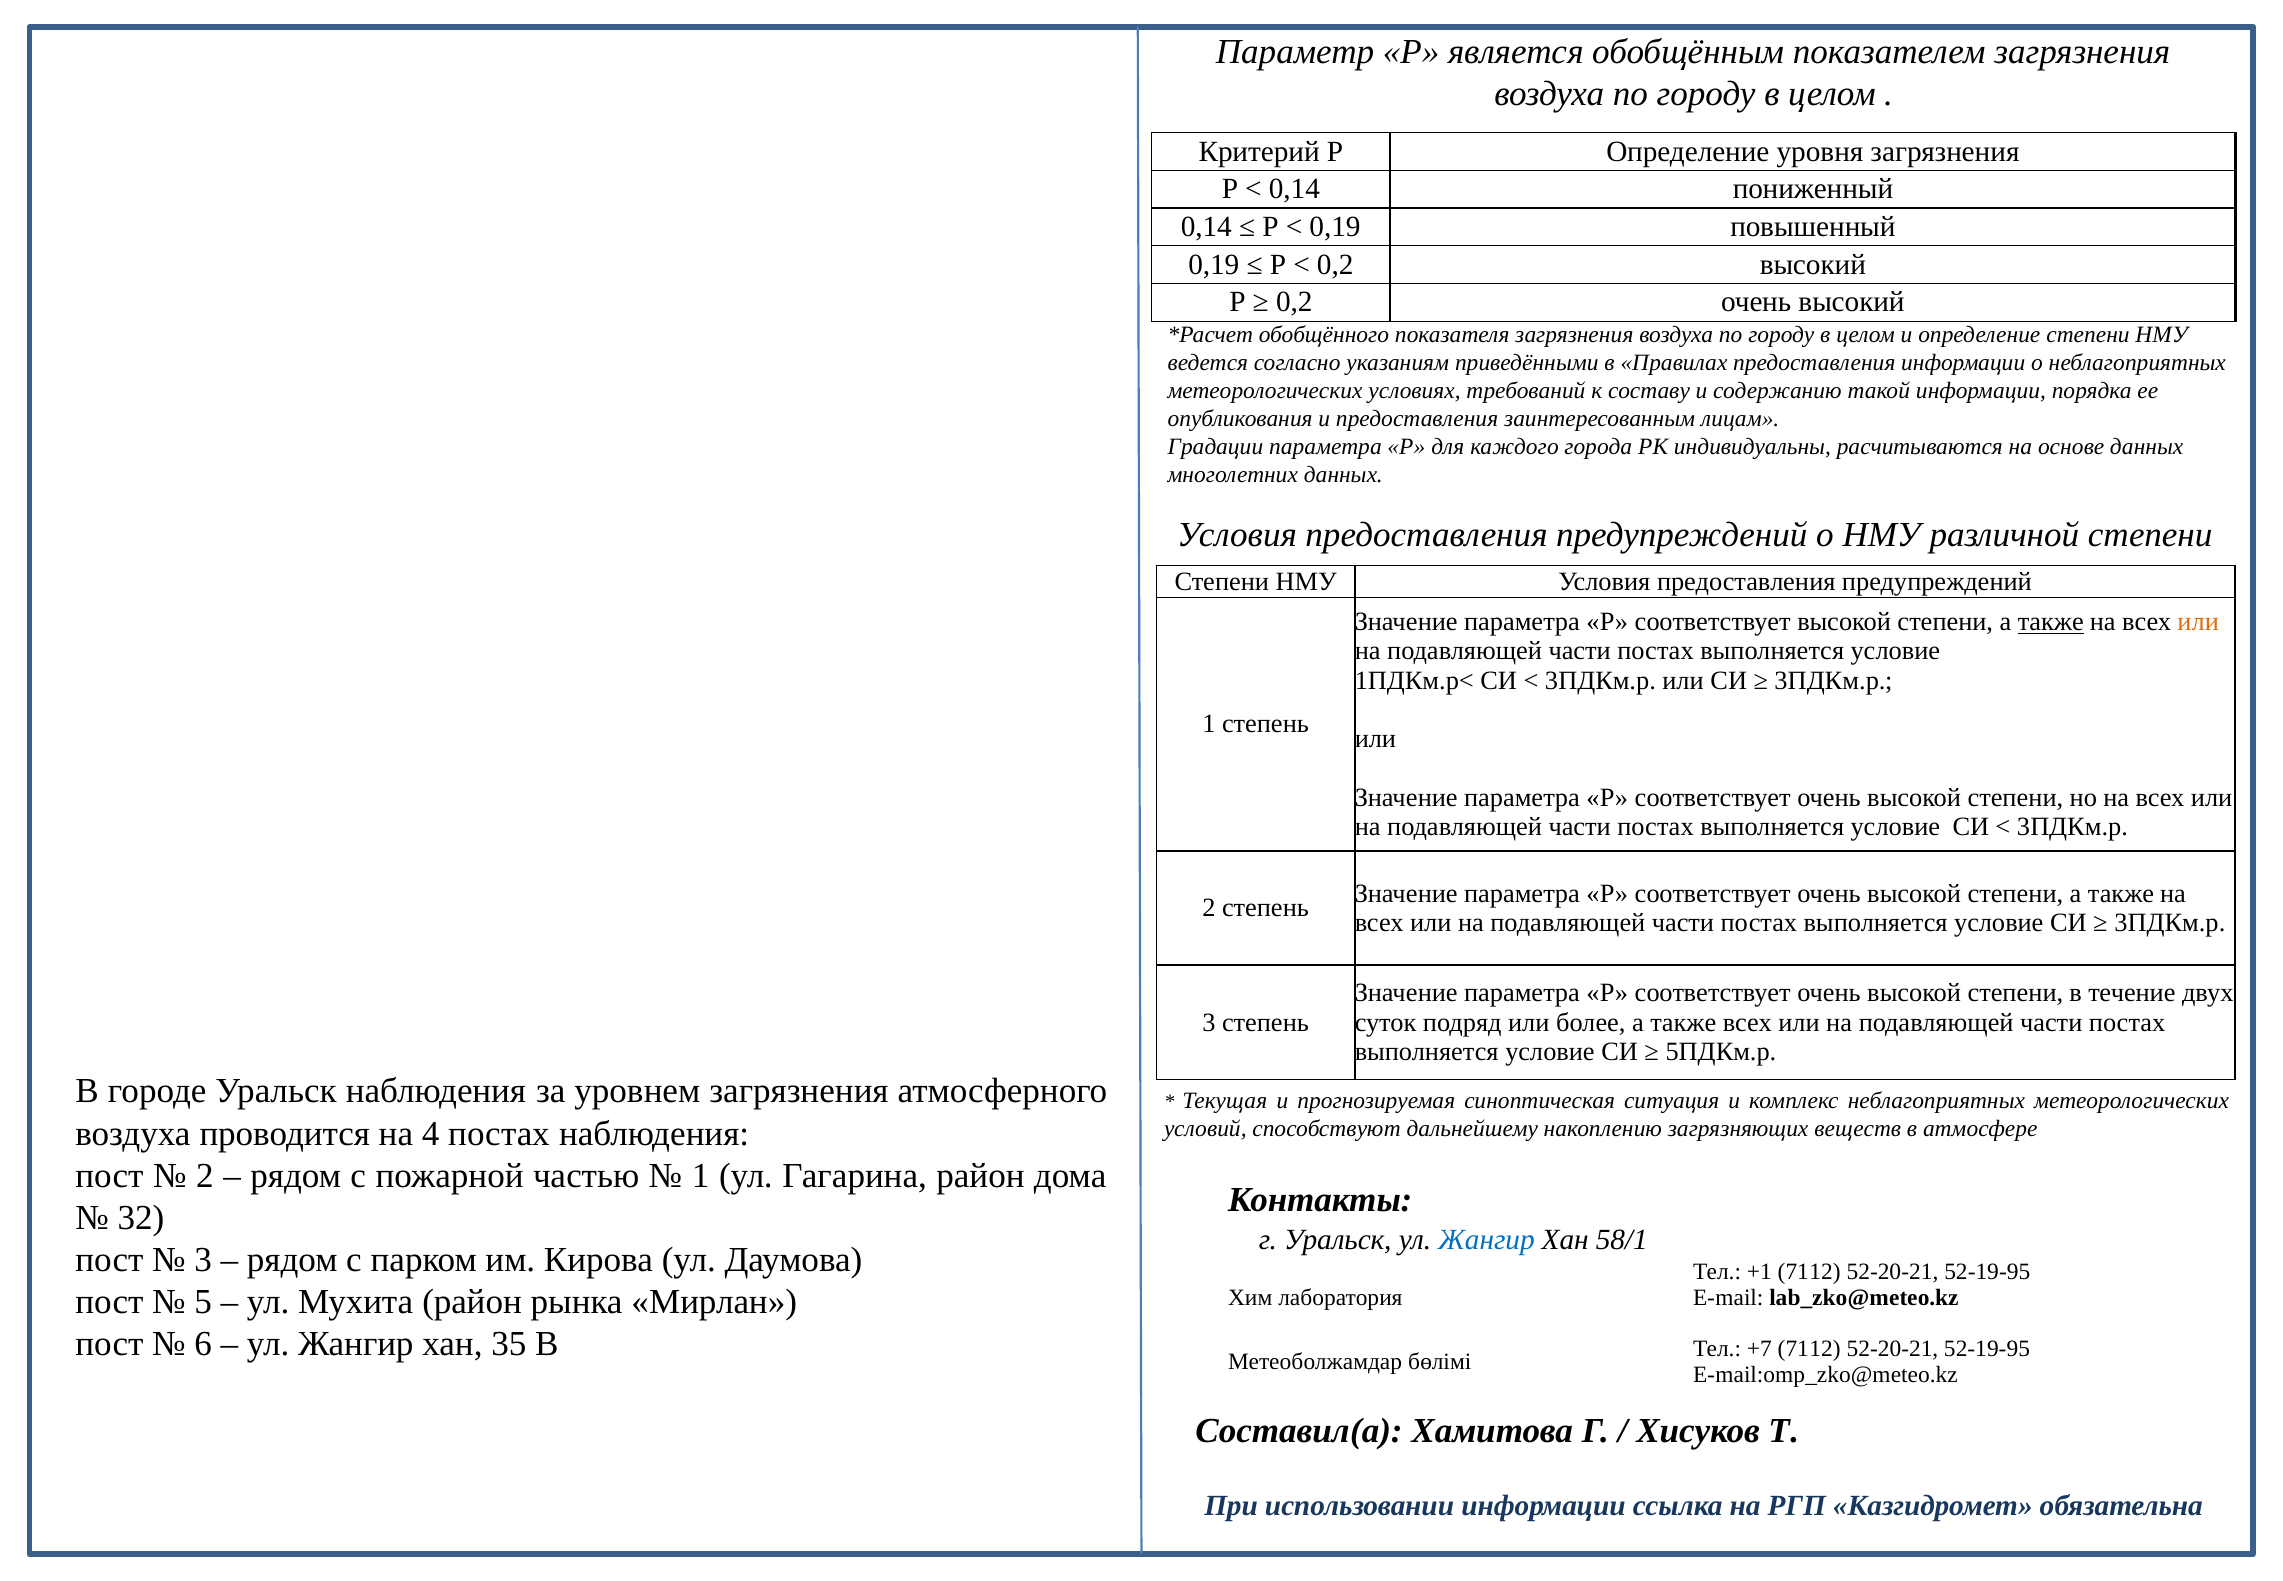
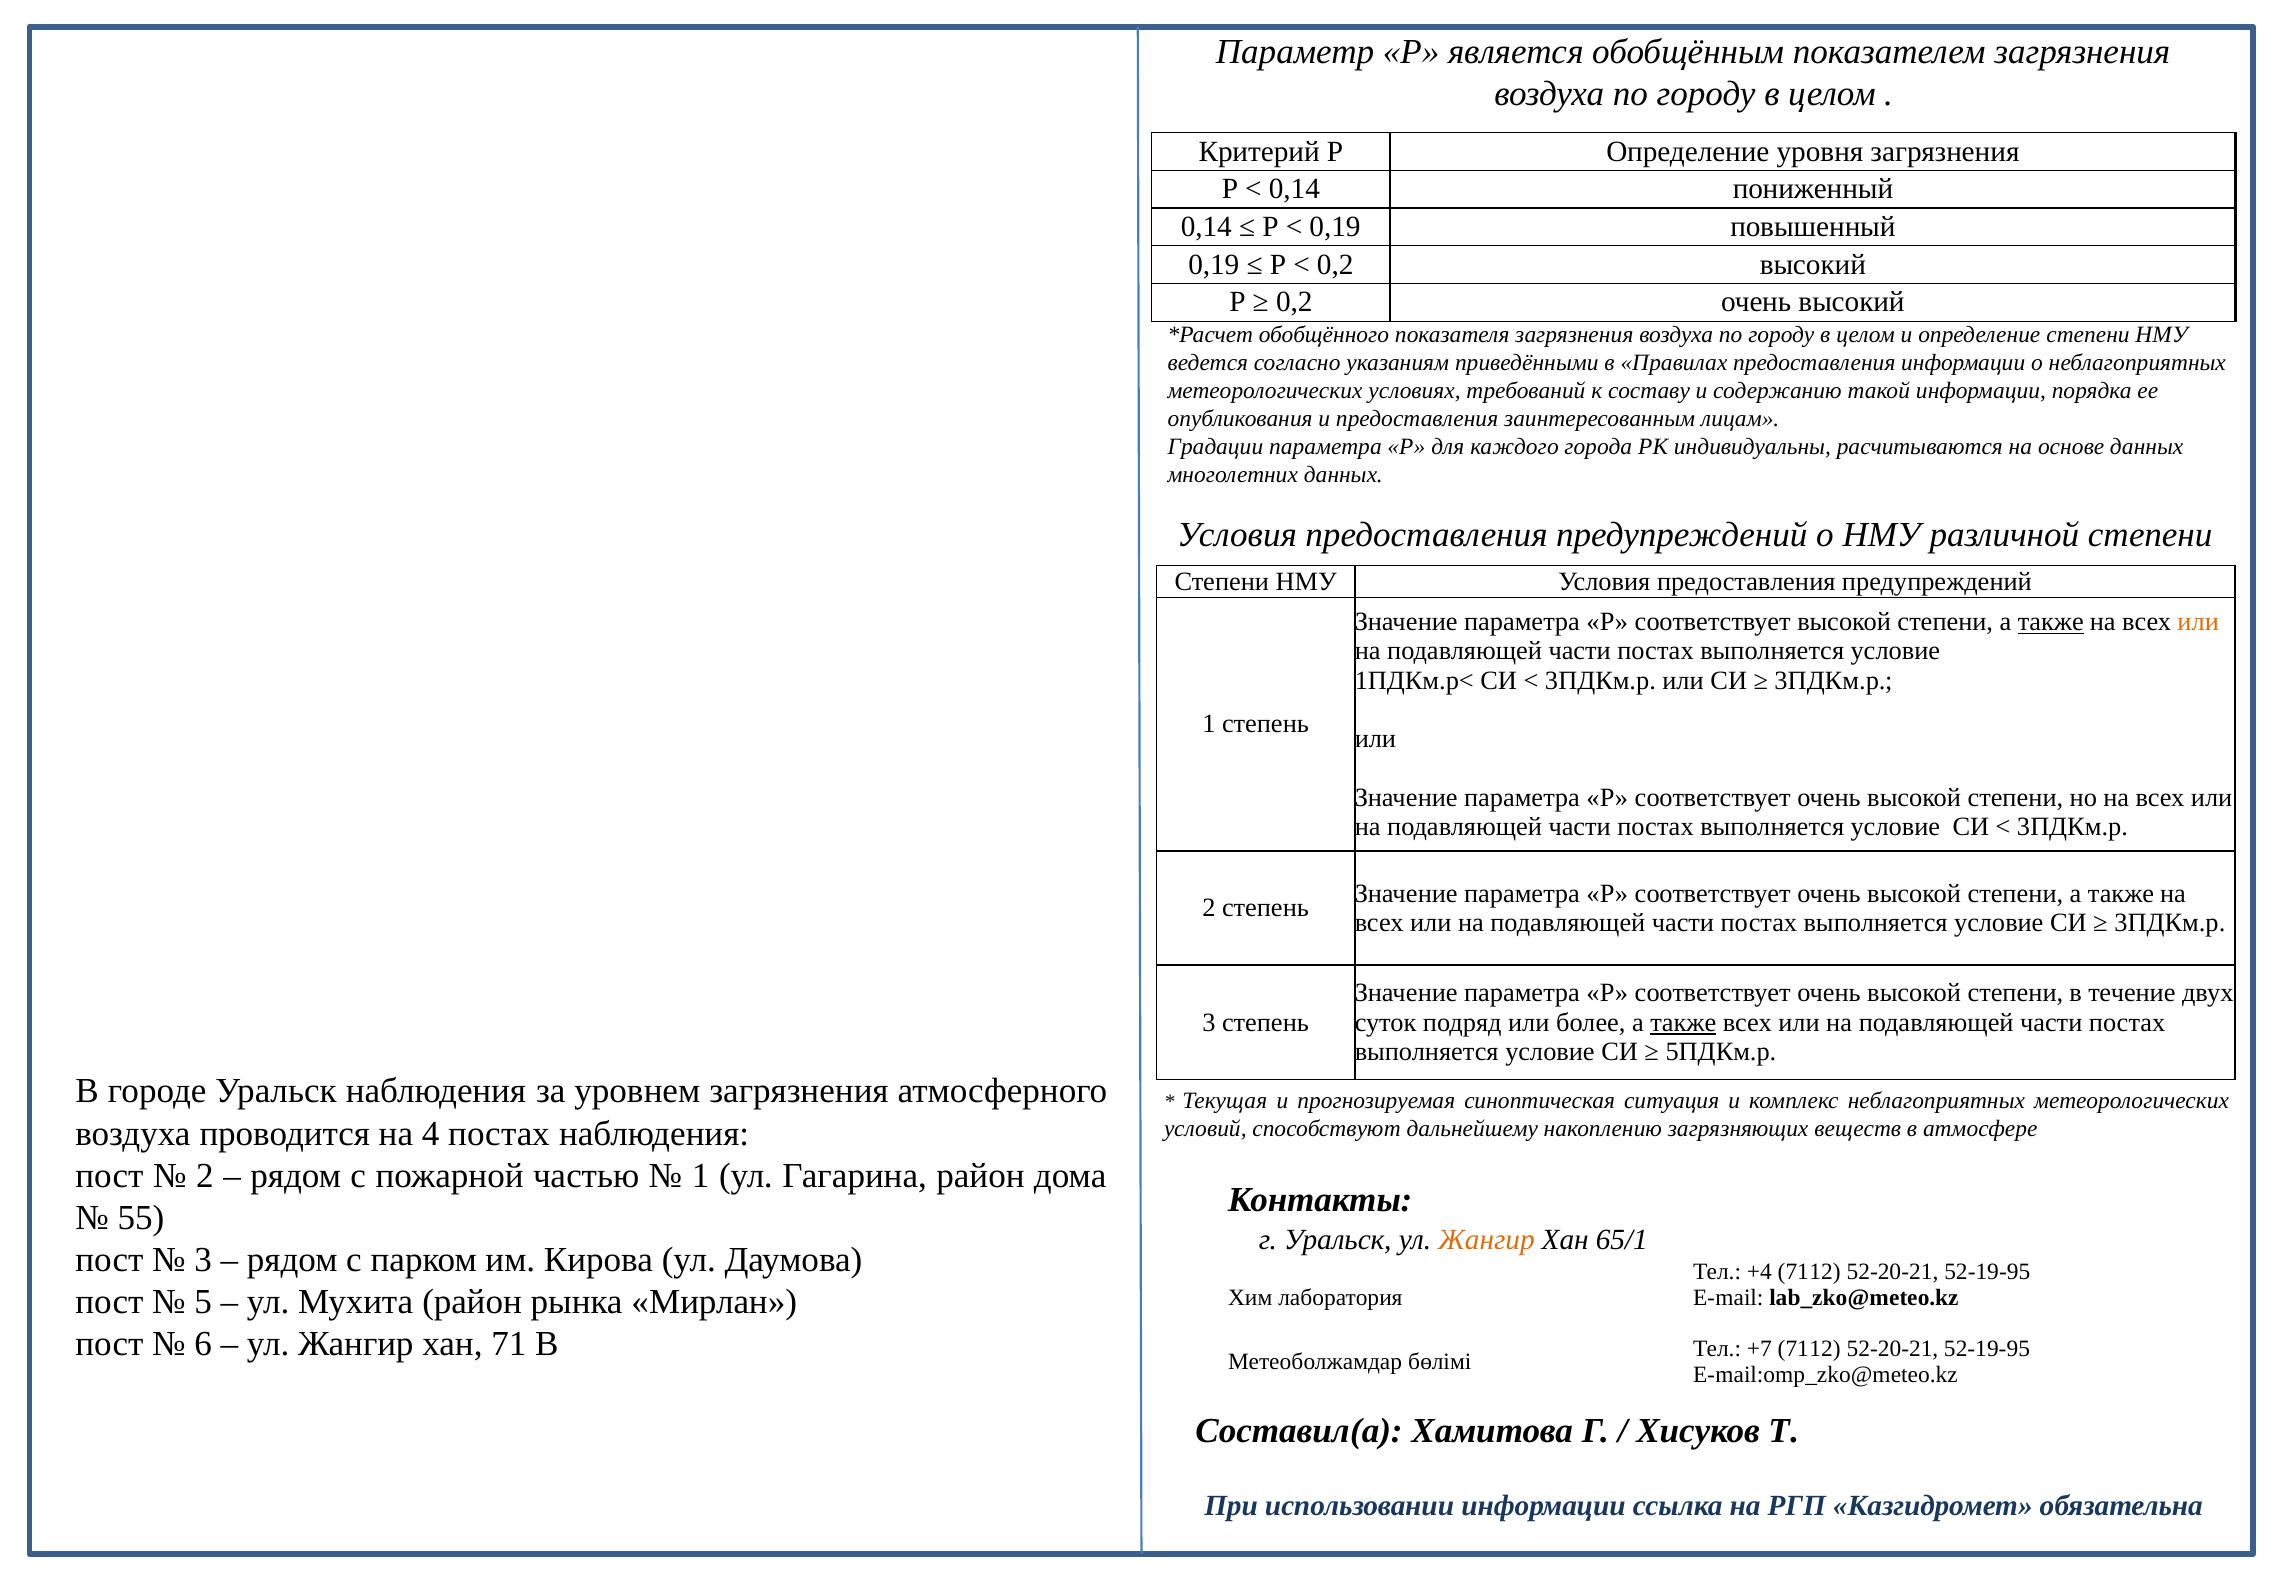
также underline: none -> present (1683, 1022)
32: 32 -> 55 (141, 1217)
Жангир colour: blue -> orange (1486, 1239)
58/1: 58/1 -> 65/1 (1622, 1239)
+1: +1 -> +4 (1759, 1271)
35: 35 -> 71 (509, 1344)
